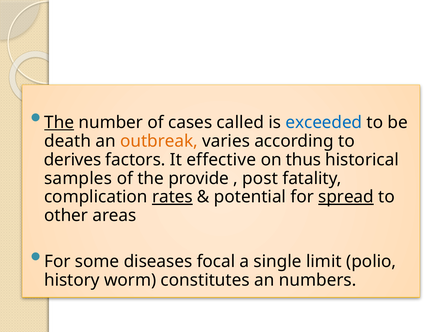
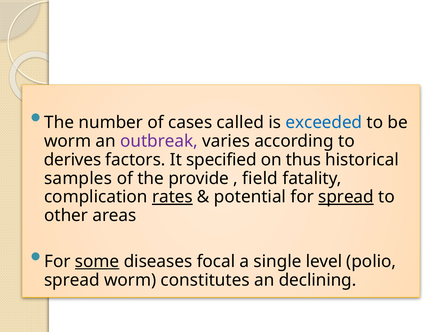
The underline: present -> none (59, 122)
death: death -> worm (68, 141)
outbreak colour: orange -> purple (159, 141)
effective: effective -> specified (221, 159)
post: post -> field (260, 178)
some underline: none -> present (97, 261)
limit: limit -> level (324, 261)
history: history -> spread (72, 280)
numbers: numbers -> declining (318, 280)
